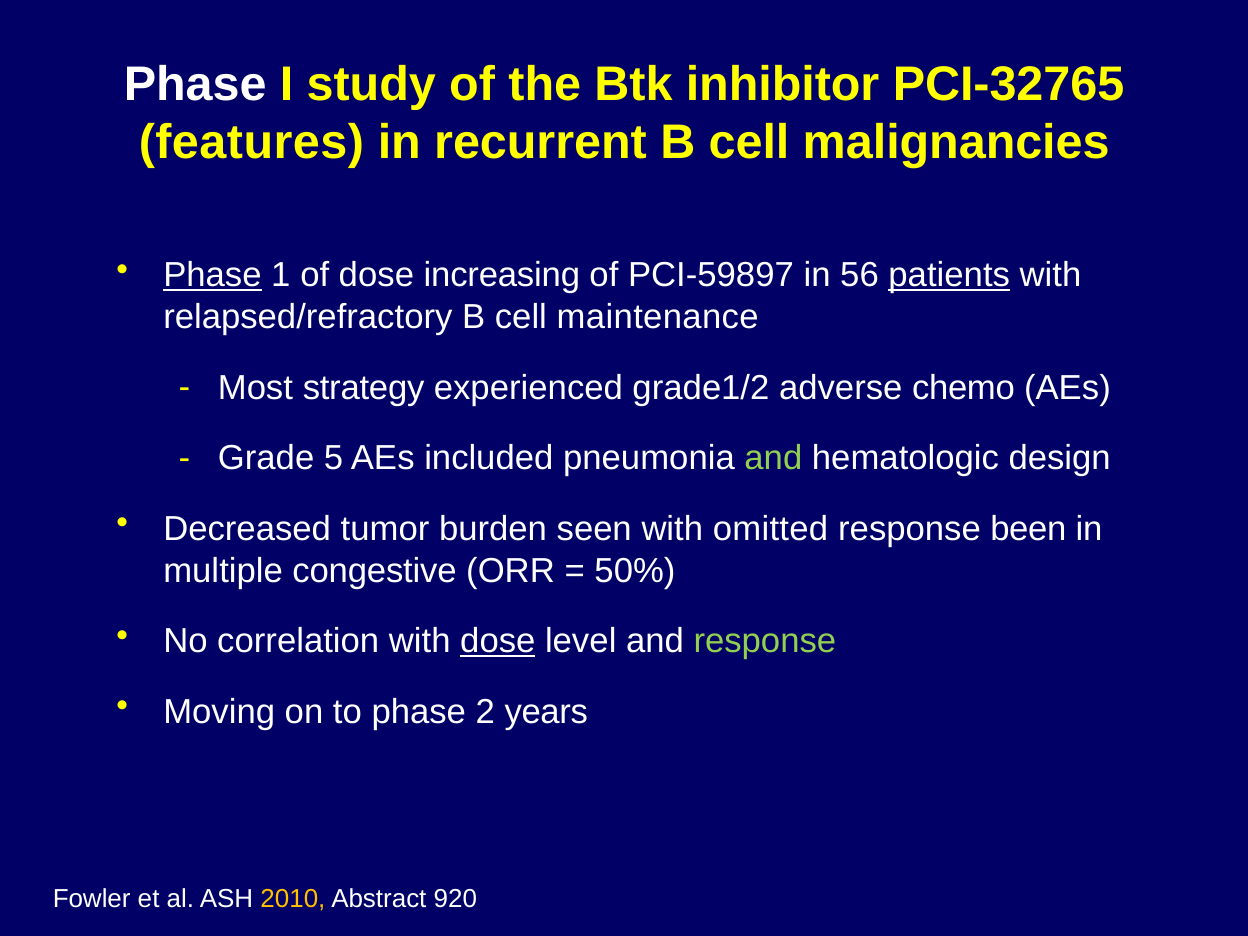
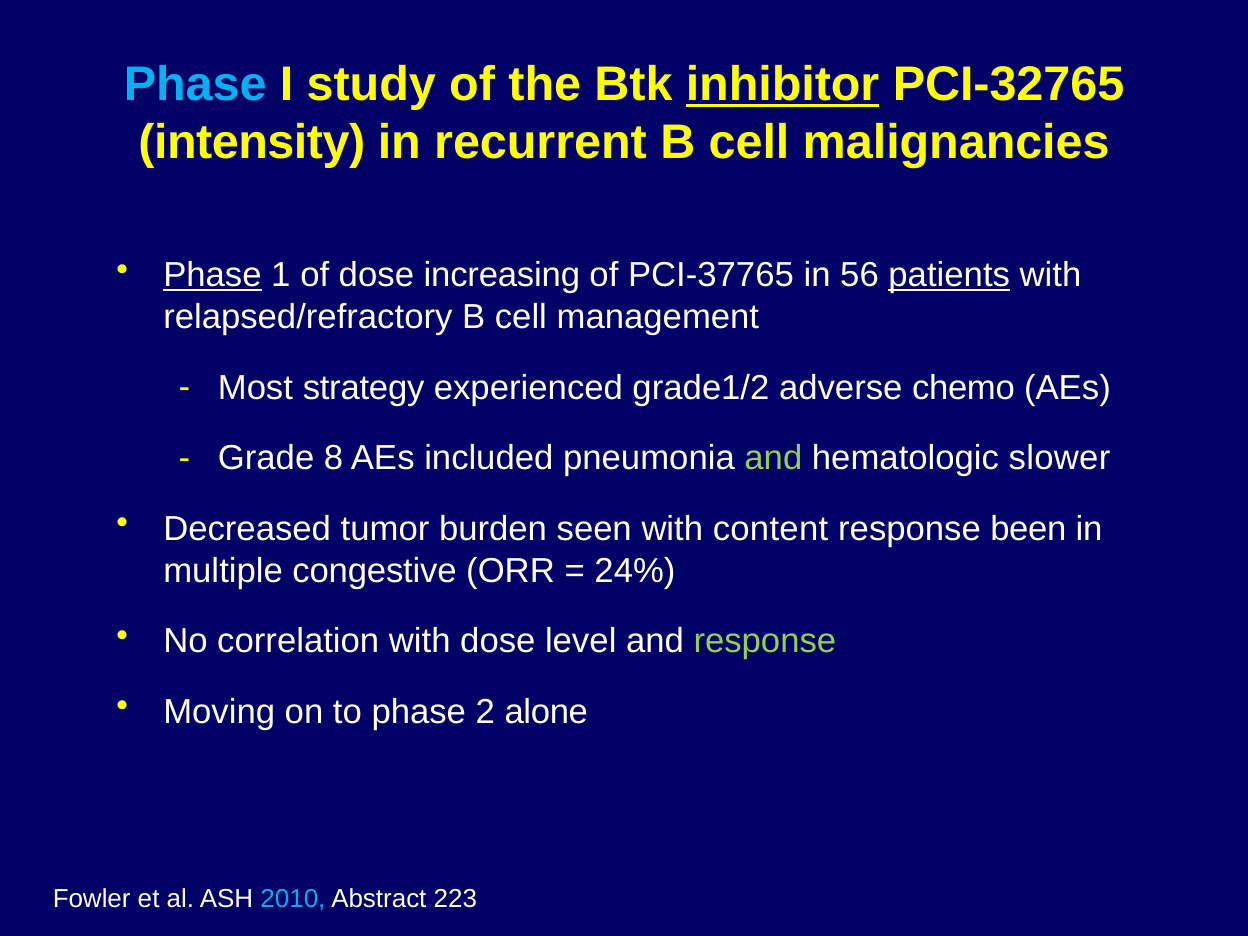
Phase colour: white -> light blue (195, 85)
inhibitor underline: none -> present (783, 85)
features: features -> intensity (252, 143)
PCI-59897: PCI-59897 -> PCI-37765 (711, 275)
maintenance: maintenance -> management (658, 317)
5: 5 -> 8 (334, 458)
design: design -> slower (1060, 458)
omitted: omitted -> content (770, 529)
50%: 50% -> 24% (635, 571)
dose underline: present -> none (498, 641)
years: years -> alone (546, 712)
2010 colour: yellow -> light blue (293, 899)
920: 920 -> 223 (455, 899)
